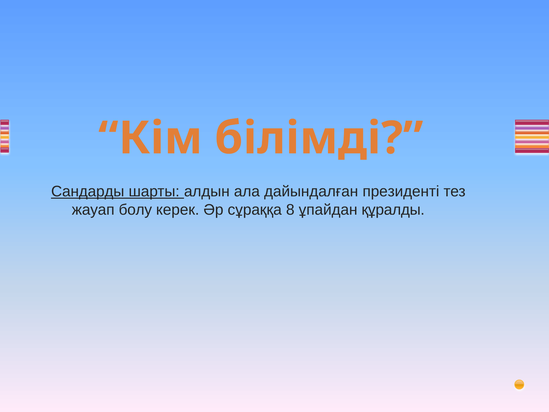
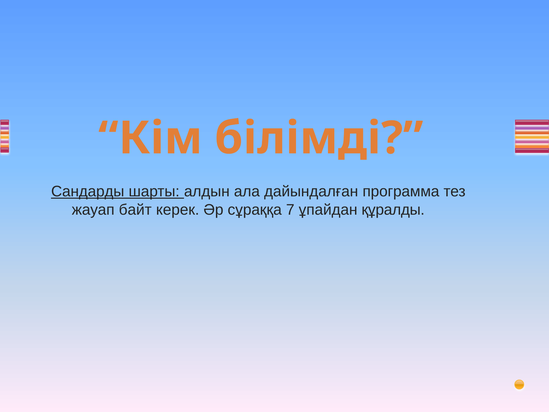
президенті: президенті -> программа (401, 191)
болу: болу -> байт (135, 210)
8: 8 -> 7 (290, 210)
